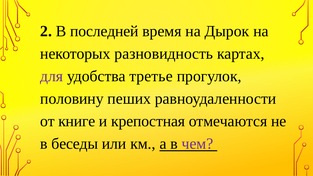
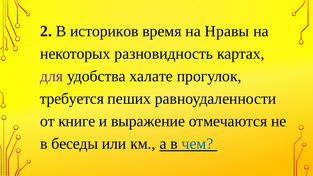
последней: последней -> историков (104, 31)
Дырок: Дырок -> Нравы (227, 31)
третье: третье -> халате (151, 76)
половину: половину -> требуется (72, 99)
крепостная: крепостная -> выражение (148, 121)
чем colour: purple -> blue (197, 144)
